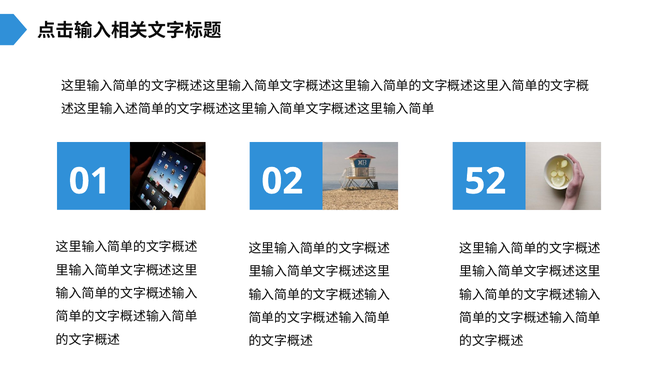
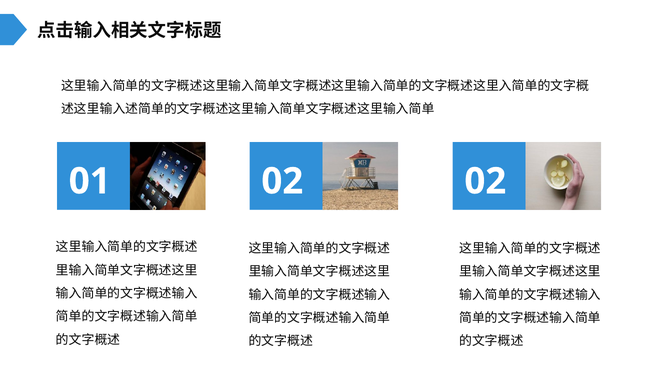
02 52: 52 -> 02 (485, 181)
